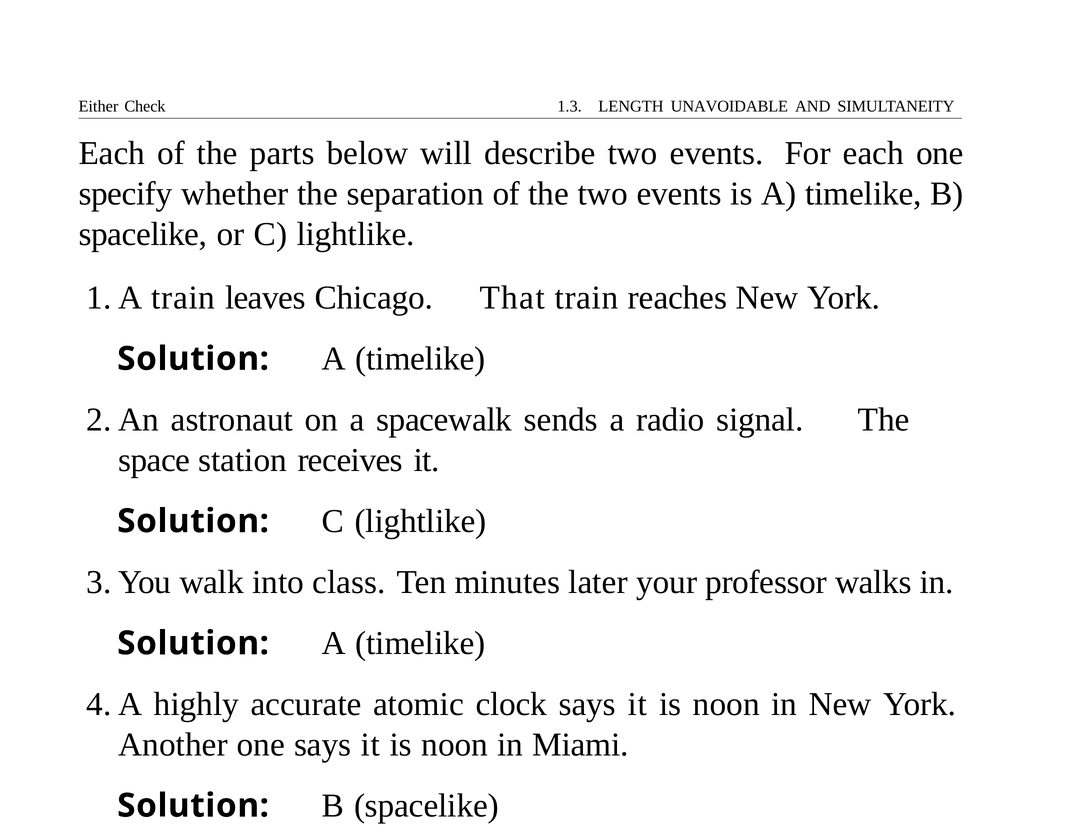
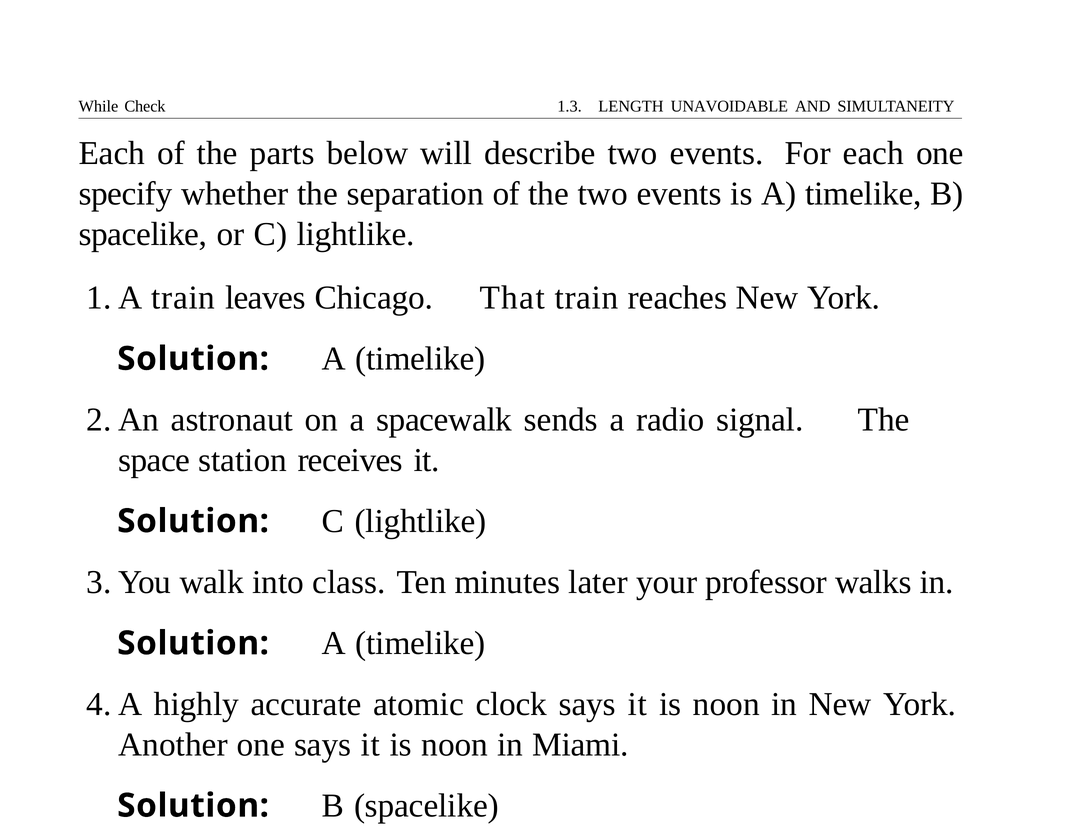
Either: Either -> While (98, 107)
